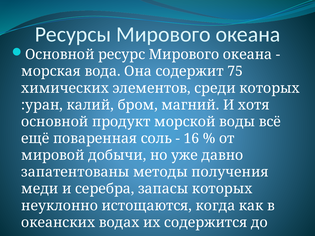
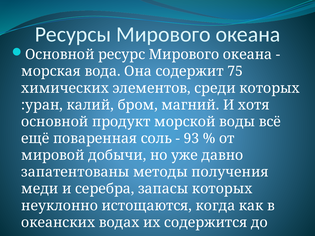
16: 16 -> 93 (191, 139)
